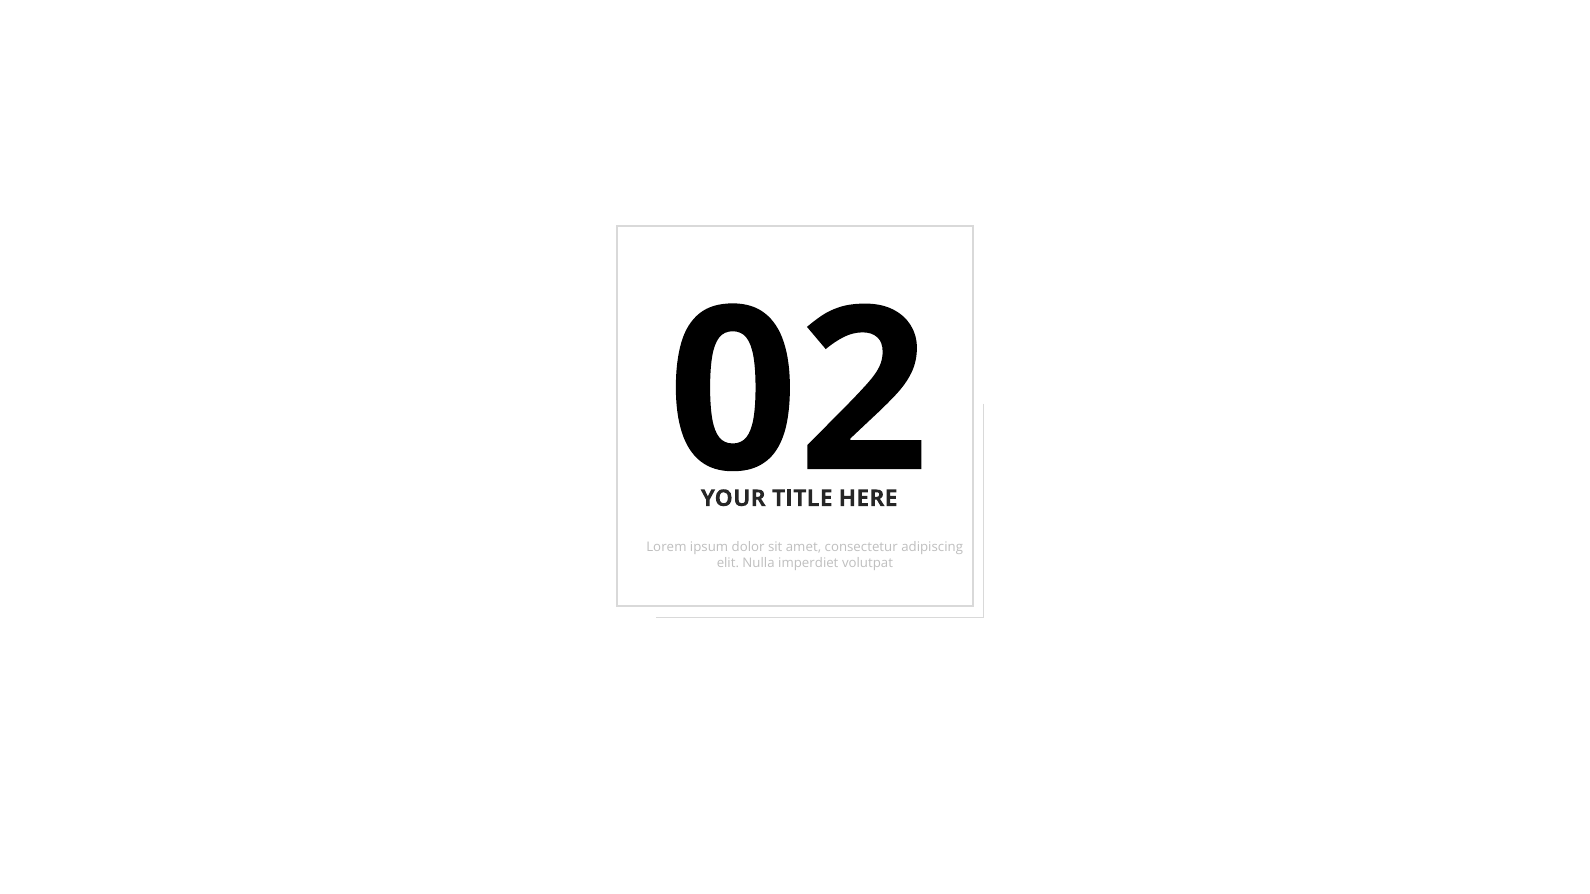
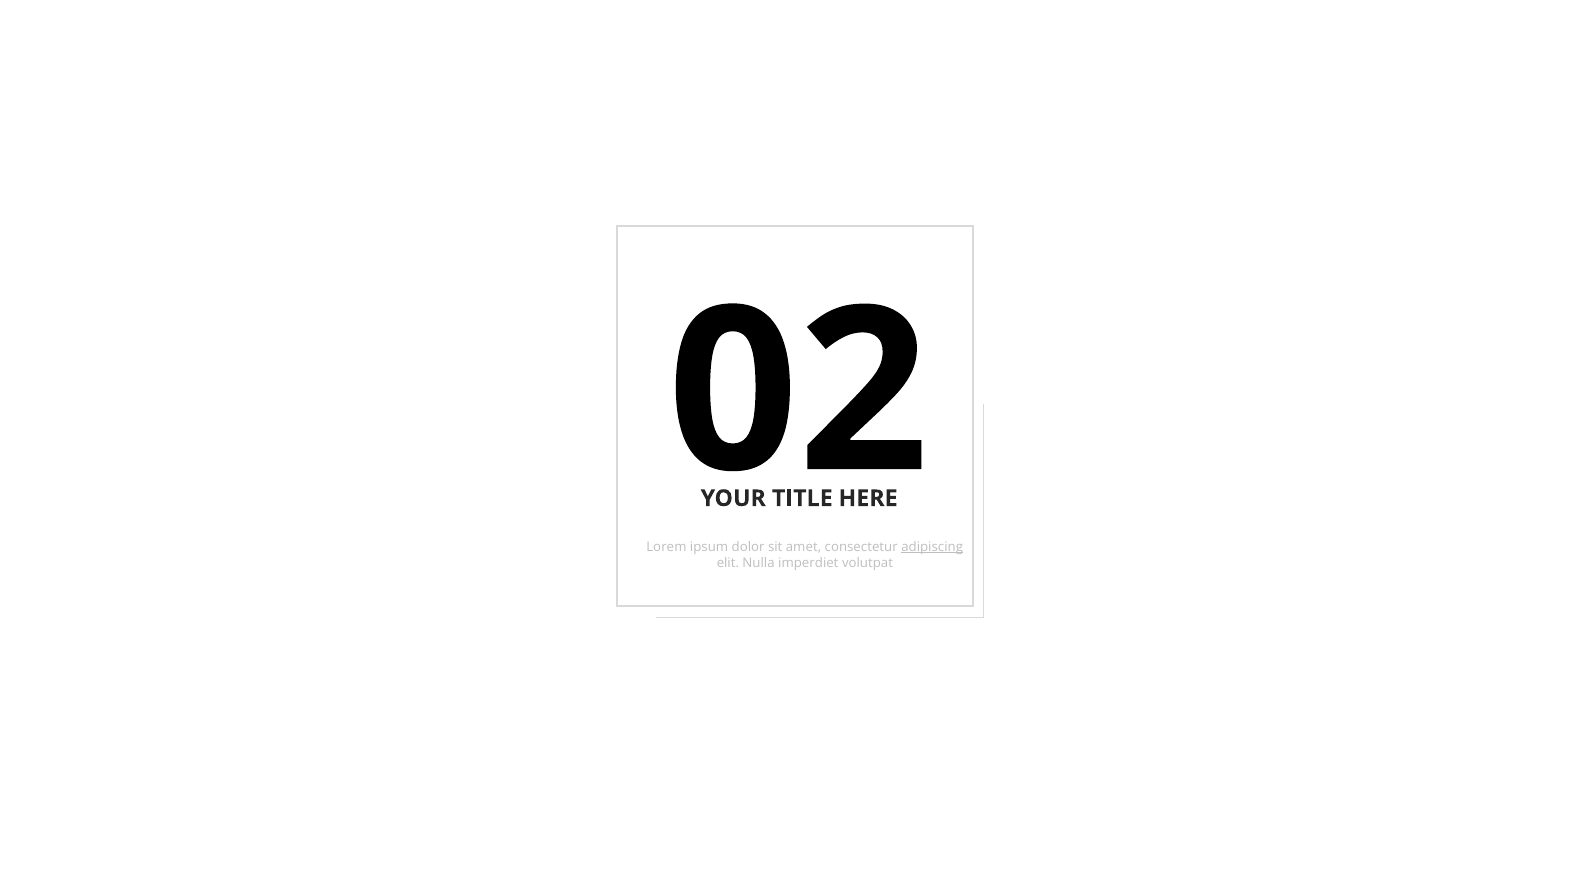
adipiscing underline: none -> present (932, 547)
